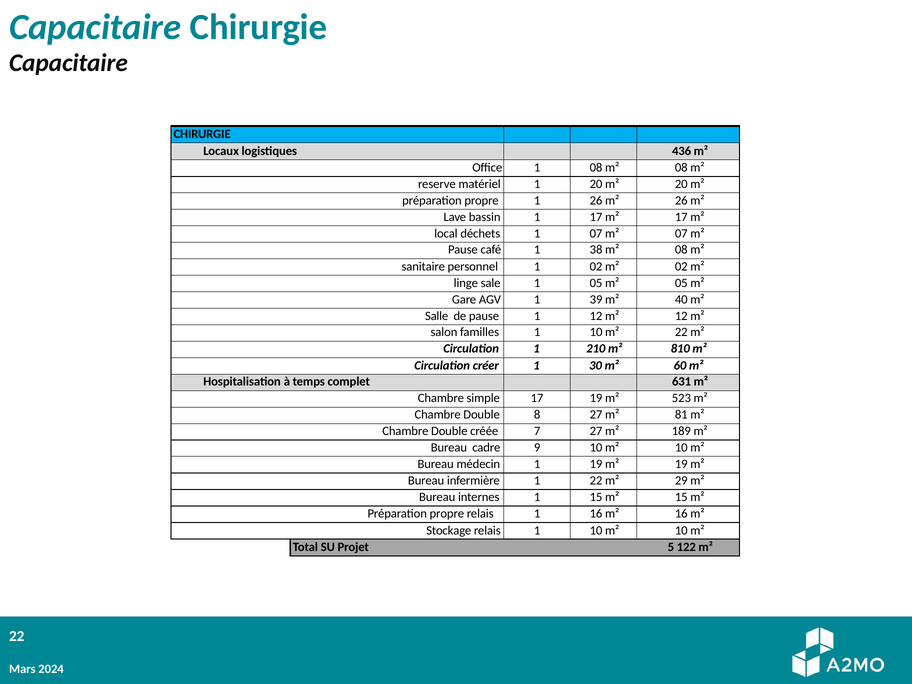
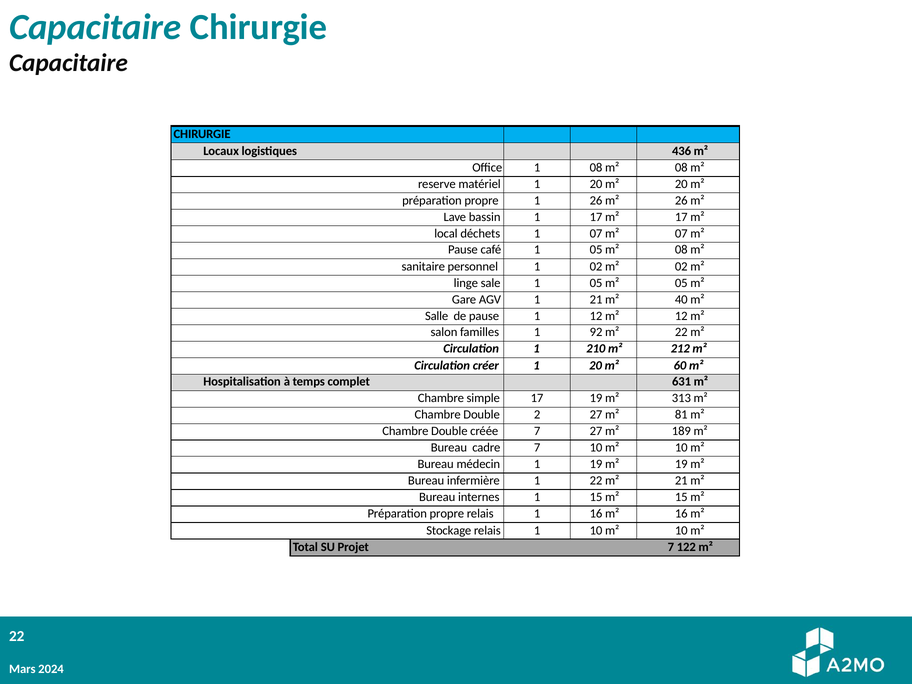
café 1 38: 38 -> 05 (596, 250)
1 39: 39 -> 21 (596, 299)
familles 1 10: 10 -> 92 (596, 332)
810: 810 -> 212 (680, 349)
créer 1 30: 30 -> 20 (596, 365)
523: 523 -> 313 (681, 398)
8: 8 -> 2 (537, 415)
cadre 9: 9 -> 7 (537, 448)
m² 29: 29 -> 21 (681, 481)
Projet 5: 5 -> 7 (671, 547)
